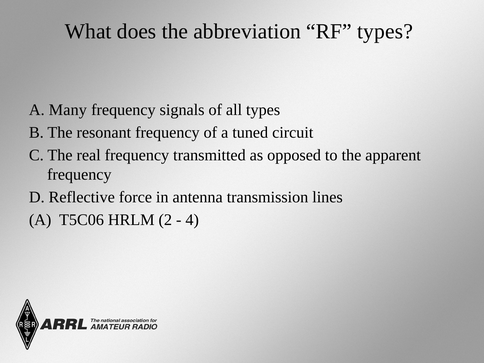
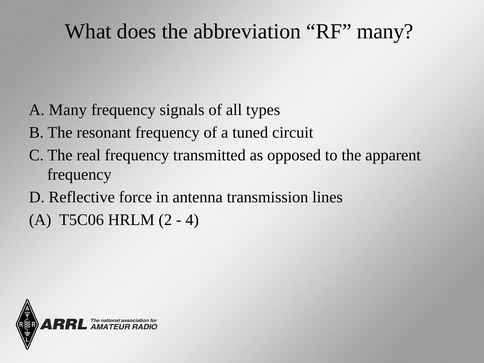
RF types: types -> many (385, 31)
